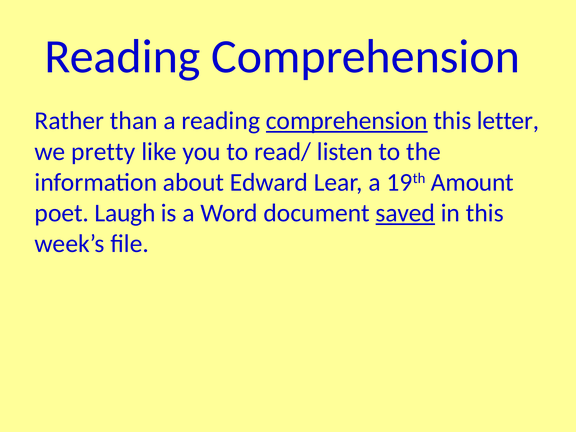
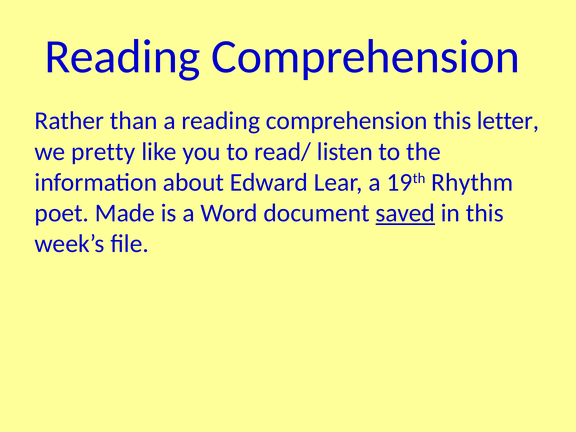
comprehension underline: present -> none (347, 121)
Amount: Amount -> Rhythm (472, 182)
Laugh: Laugh -> Made (125, 213)
